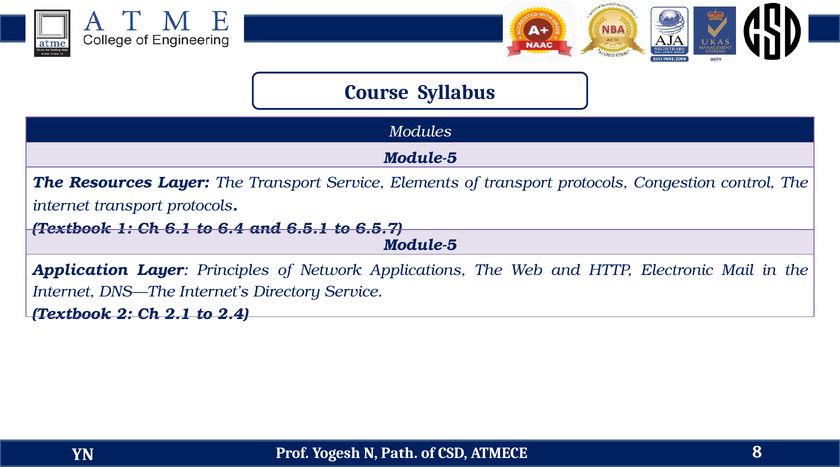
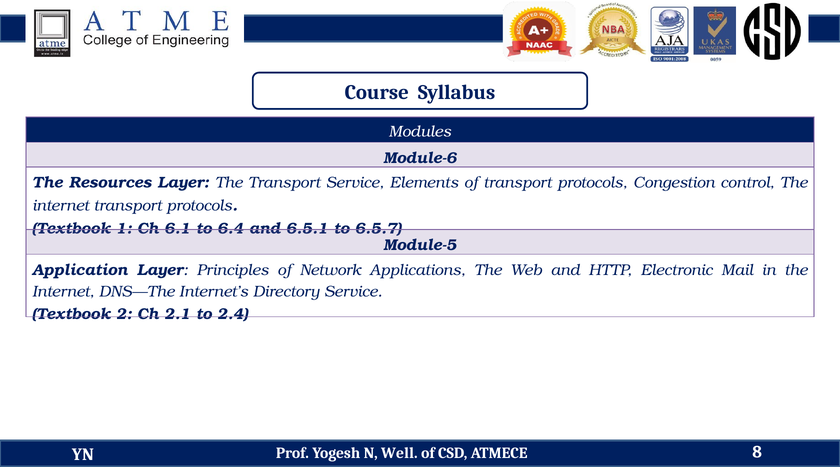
Module-5: Module-5 -> Module-6 (420, 158)
Path: Path -> Well (399, 453)
